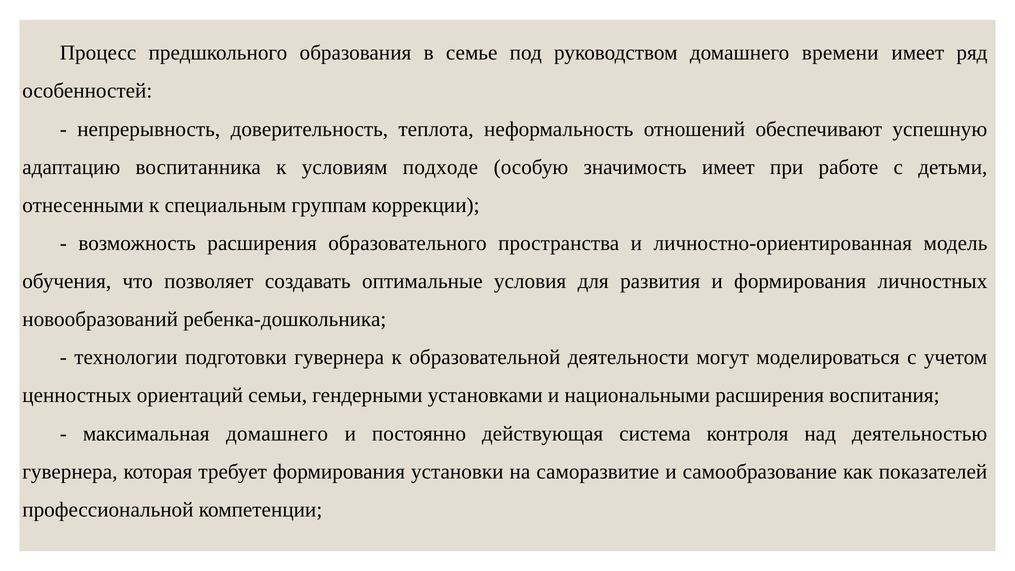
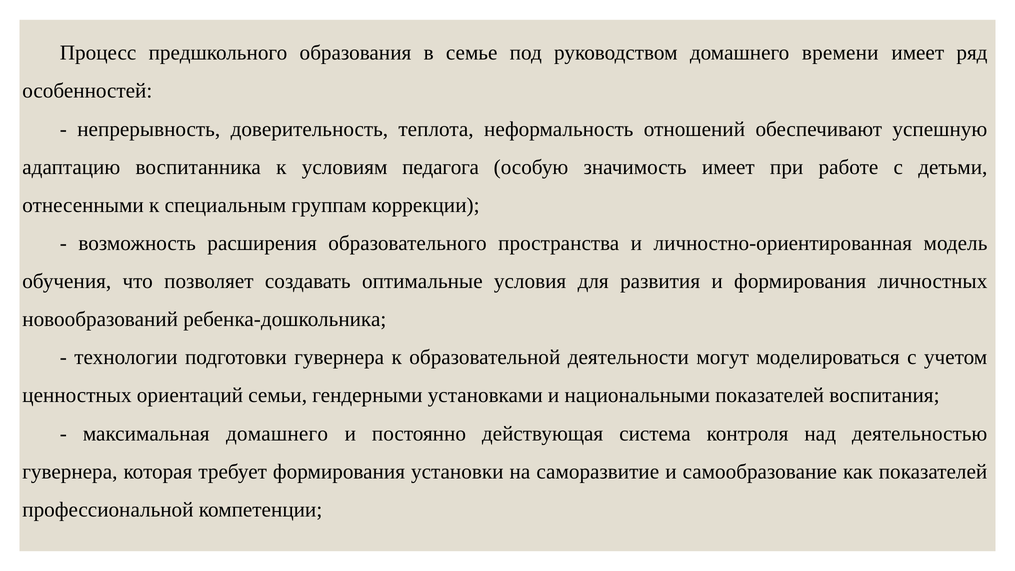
подходе: подходе -> педагога (441, 167)
национальными расширения: расширения -> показателей (770, 395)
